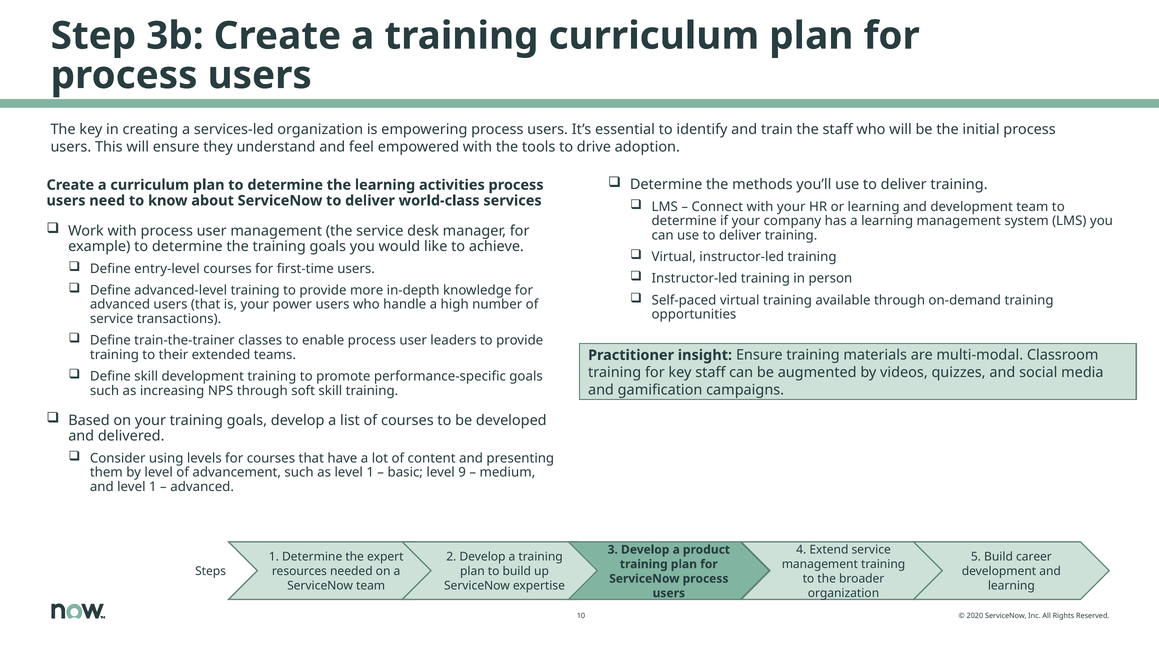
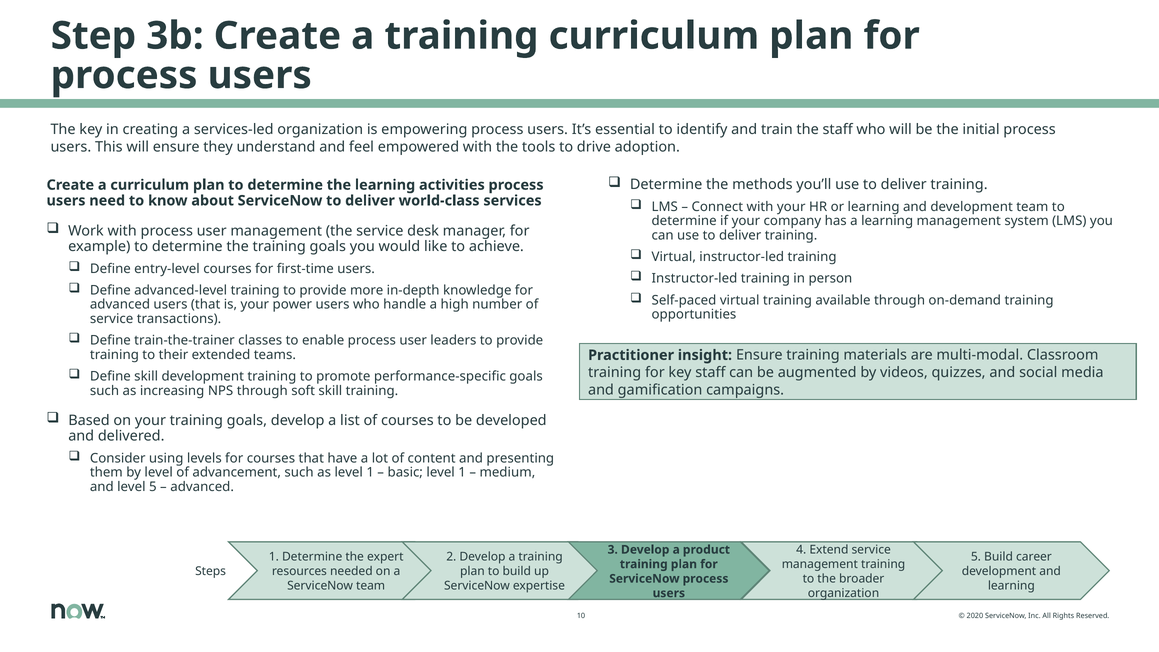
basic level 9: 9 -> 1 (462, 473)
and level 1: 1 -> 5 (153, 487)
